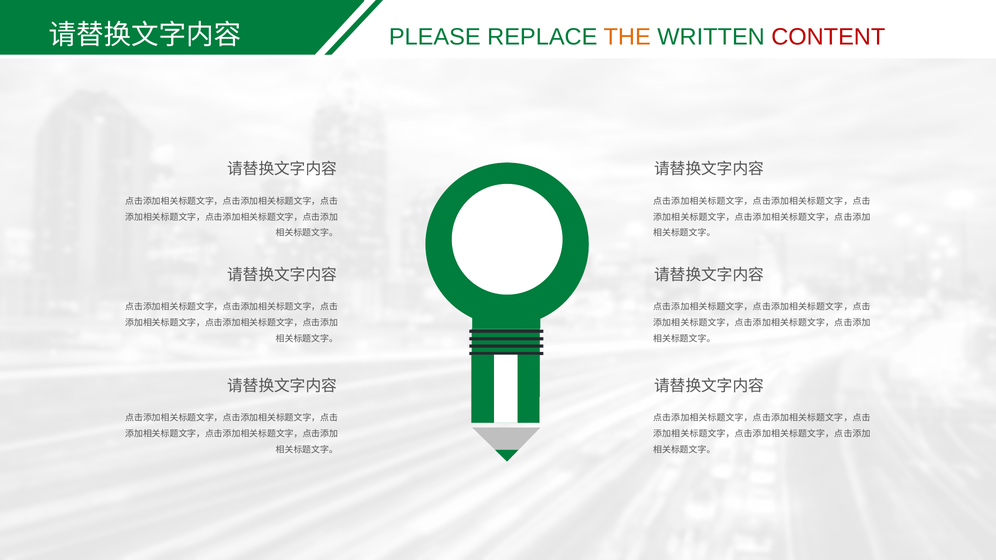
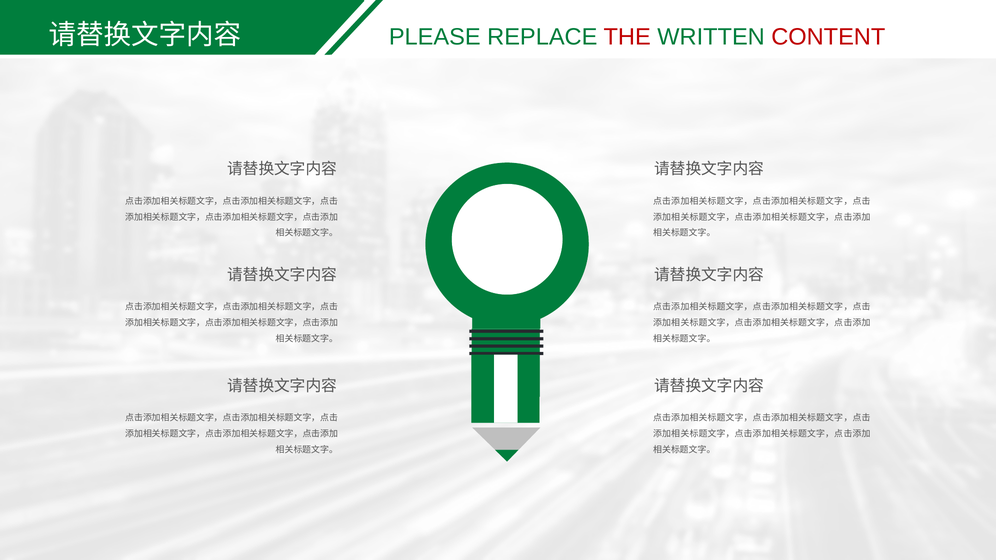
THE colour: orange -> red (627, 37)
